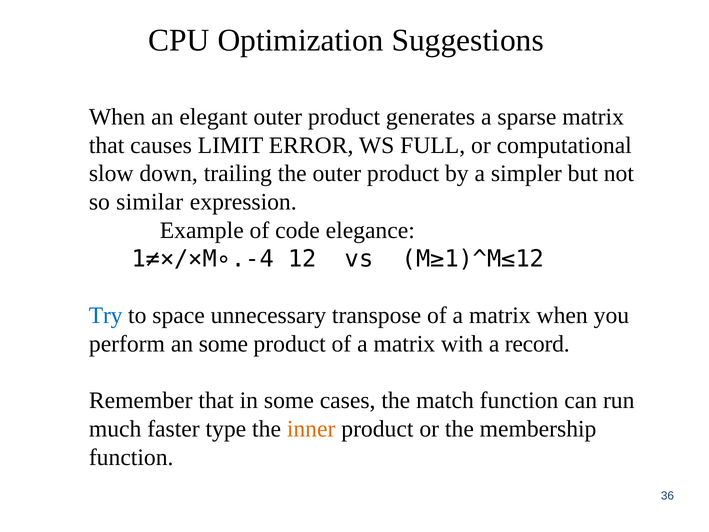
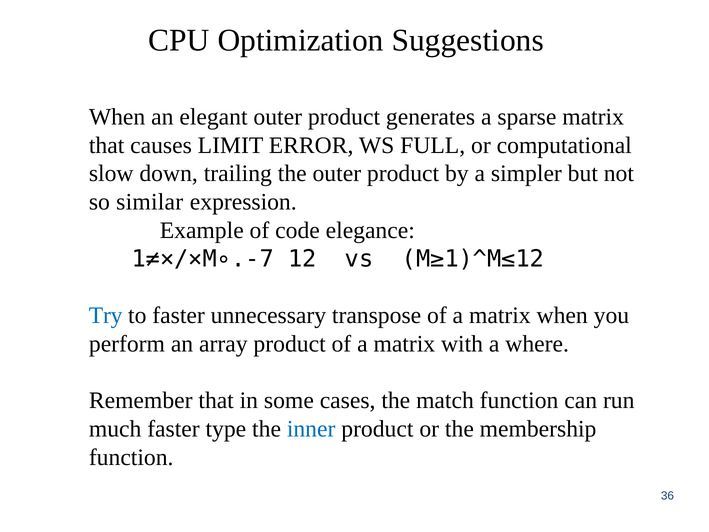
1≠×/×M∘.-4: 1≠×/×M∘.-4 -> 1≠×/×M∘.-7 (203, 259)
to space: space -> faster (179, 315)
an some: some -> array (223, 344)
record: record -> where (537, 344)
inner colour: orange -> blue (311, 429)
